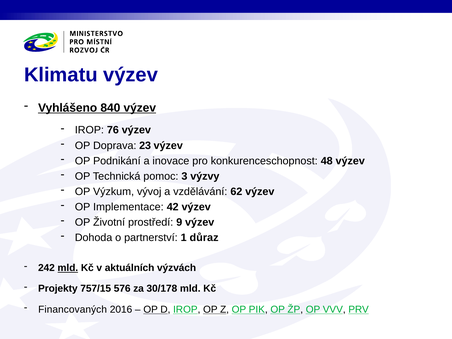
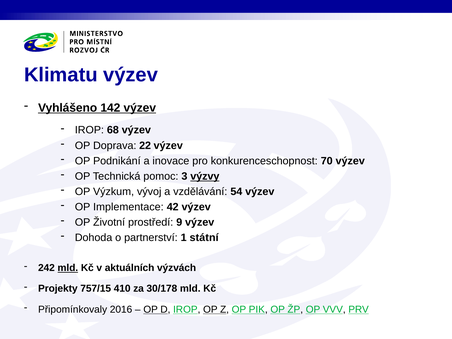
840: 840 -> 142 (110, 108)
76: 76 -> 68 (113, 130)
23: 23 -> 22 (145, 146)
48: 48 -> 70 (327, 161)
výzvy underline: none -> present (205, 176)
62: 62 -> 54 (236, 192)
důraz: důraz -> státní (204, 238)
576: 576 -> 410 (122, 289)
Financovaných: Financovaných -> Připomínkovaly (73, 309)
